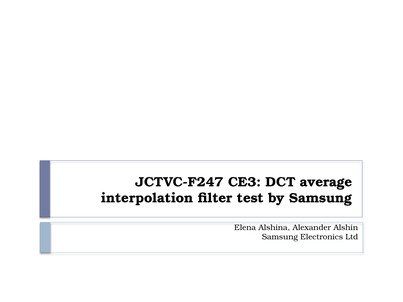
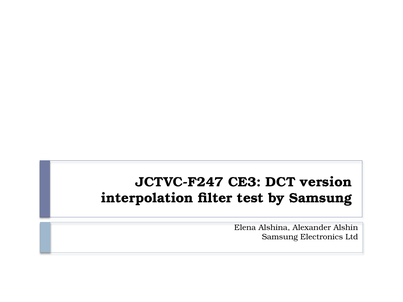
average: average -> version (326, 182)
